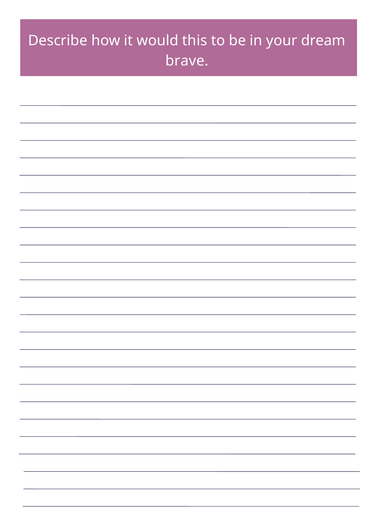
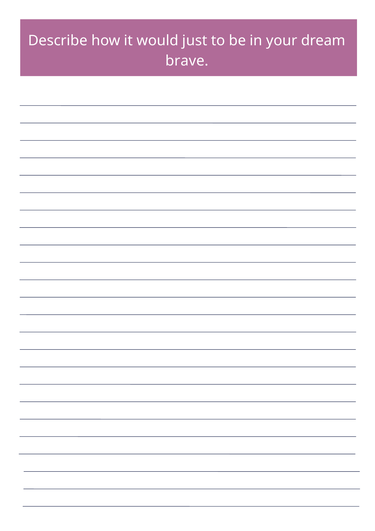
this: this -> just (195, 40)
